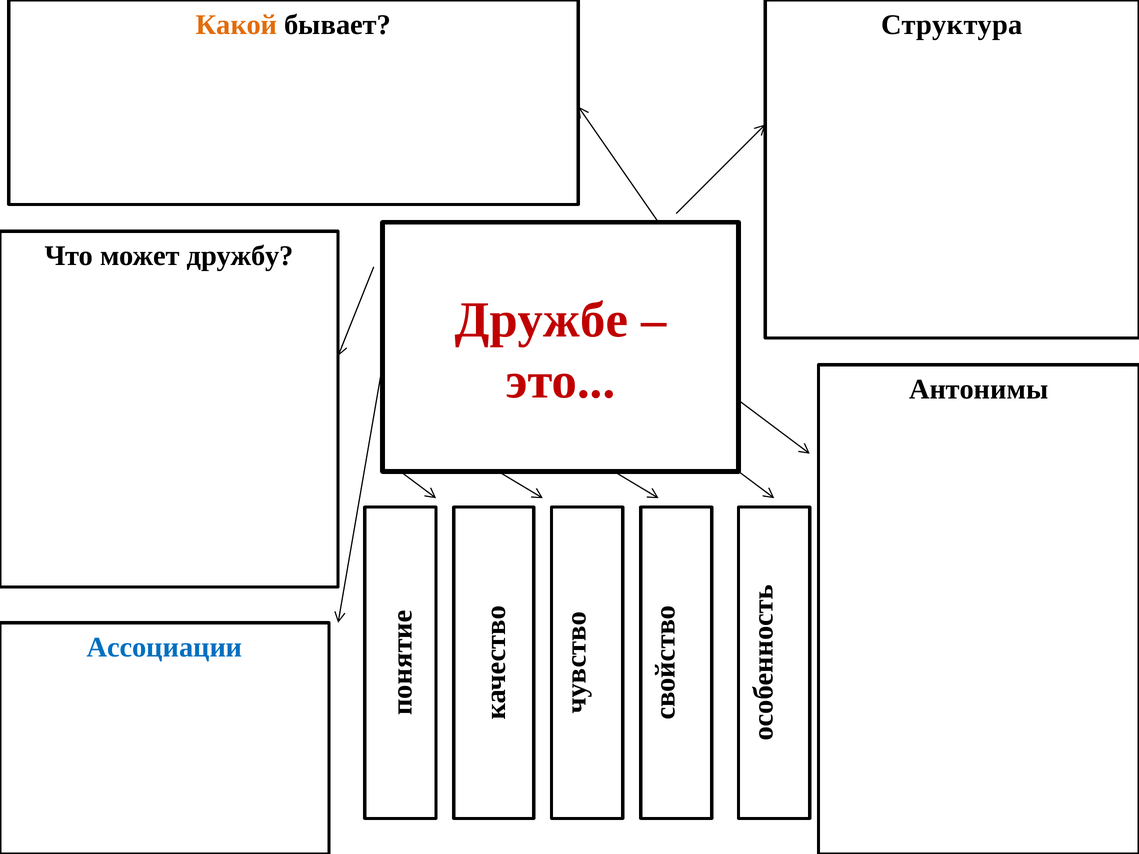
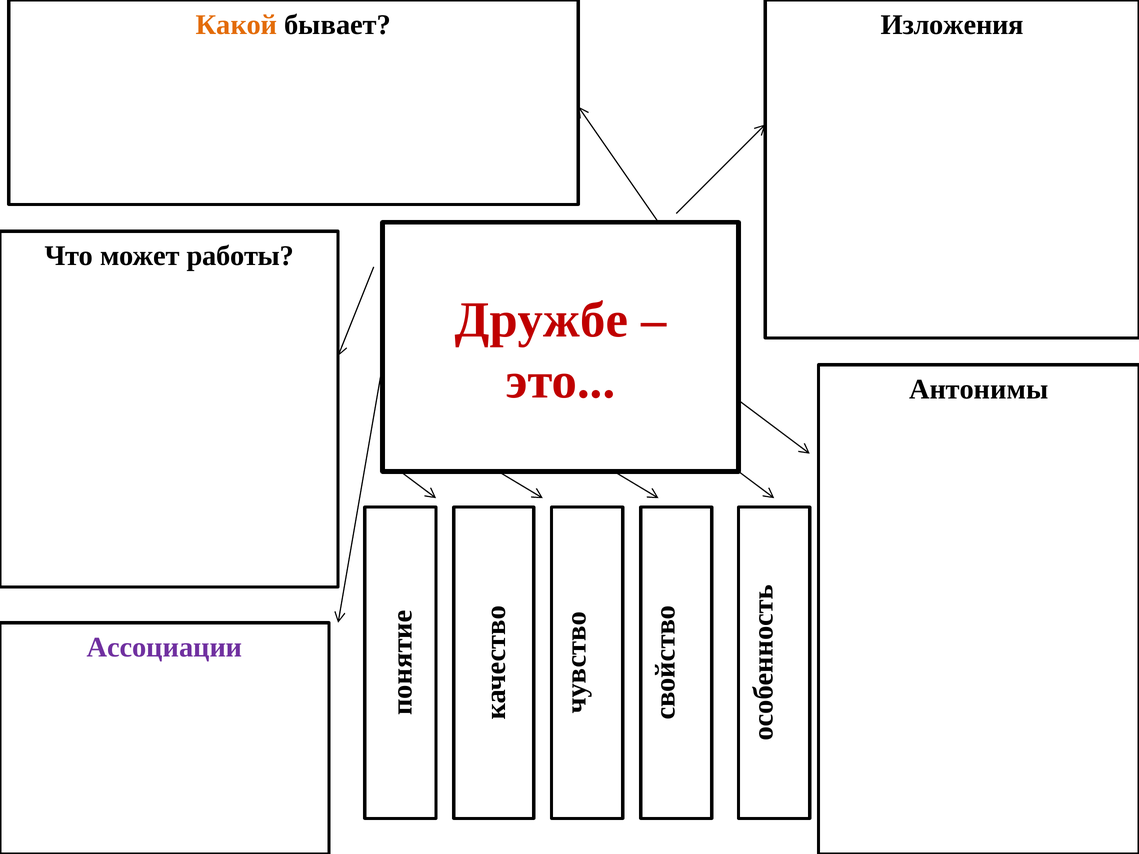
Структура: Структура -> Изложения (952, 25)
дружбу: дружбу -> работы (240, 256)
Ассоциации colour: blue -> purple (165, 648)
